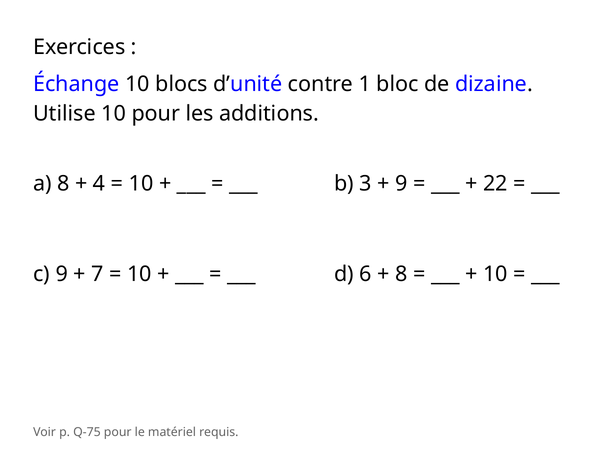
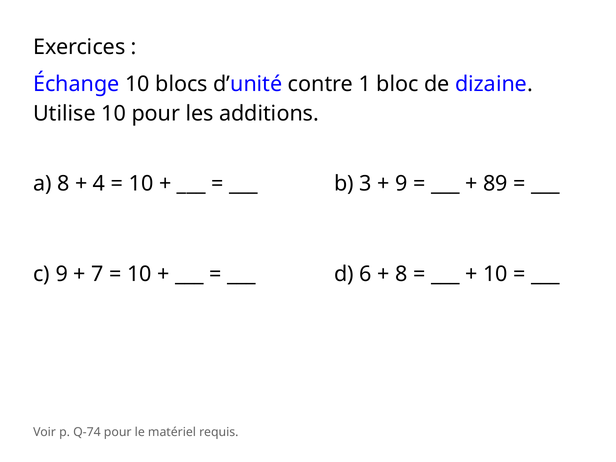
22: 22 -> 89 (495, 183)
Q-75: Q-75 -> Q-74 (87, 432)
